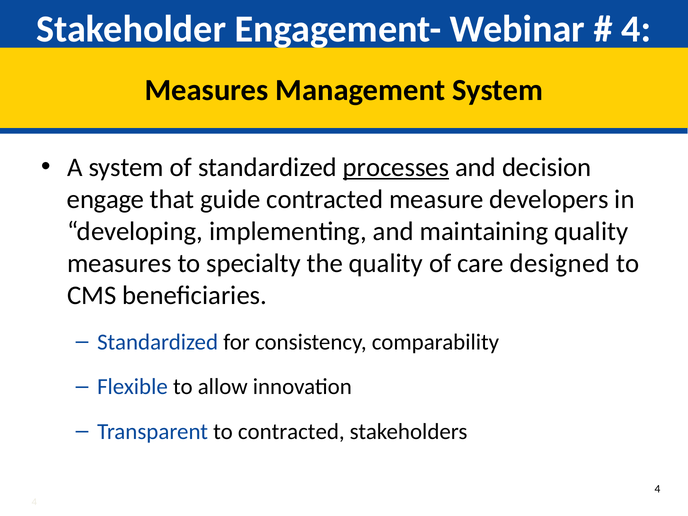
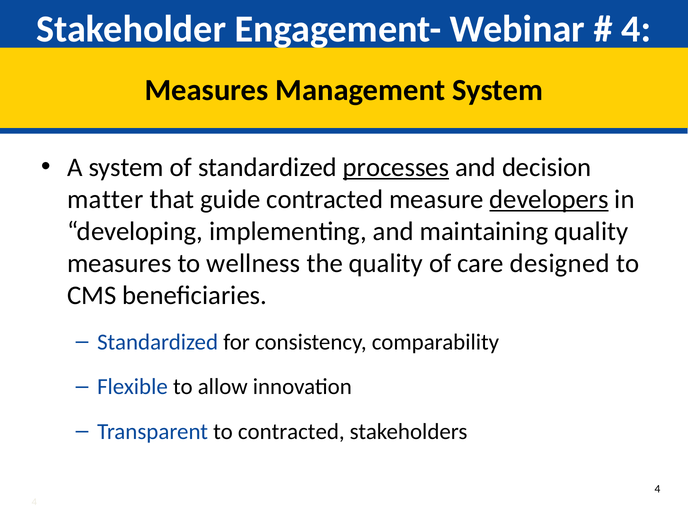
engage: engage -> matter (105, 199)
developers underline: none -> present (549, 199)
specialty: specialty -> wellness (253, 263)
